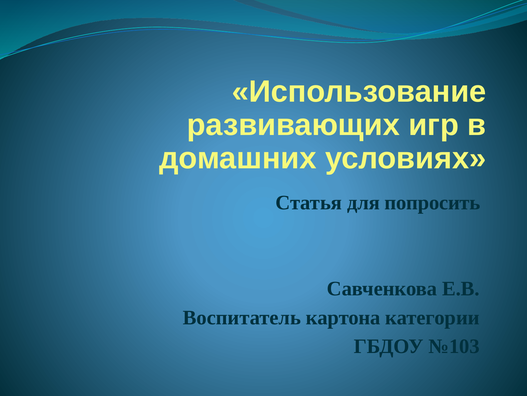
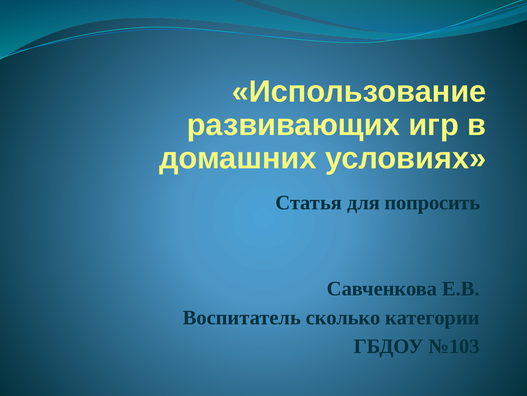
картона: картона -> сколько (343, 317)
